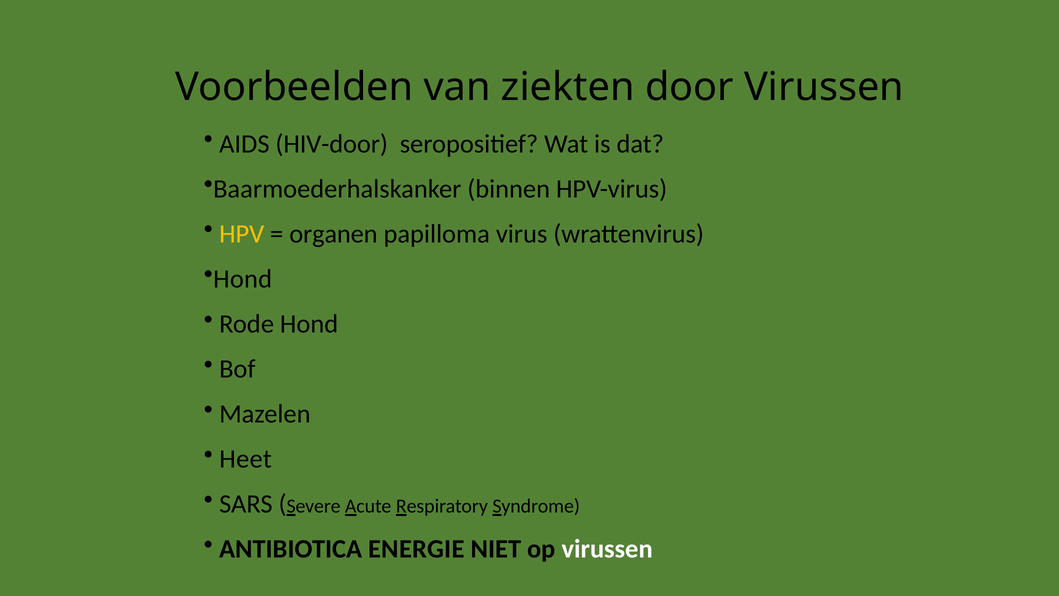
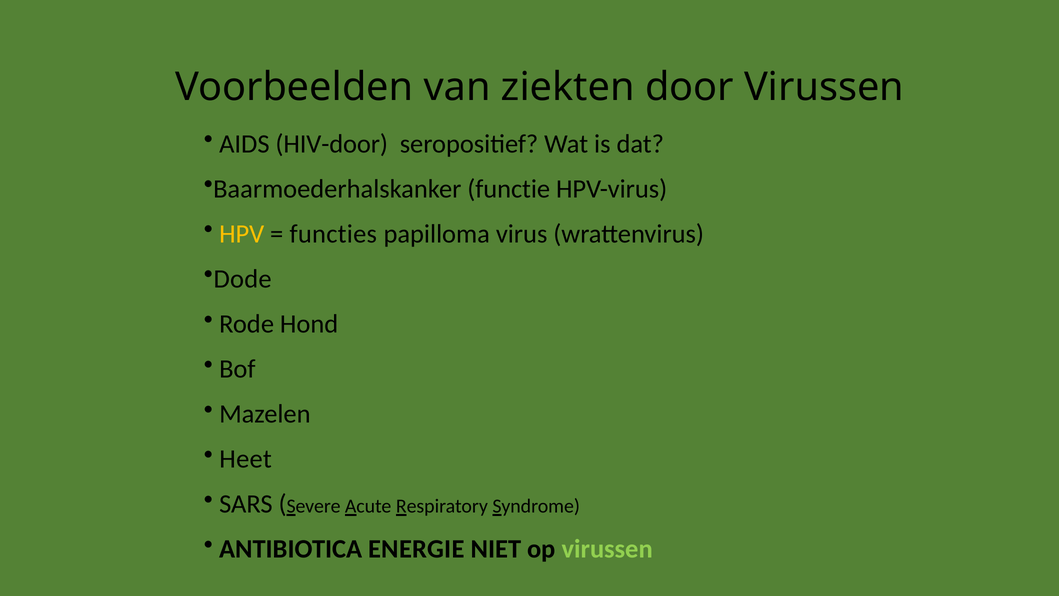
binnen: binnen -> functie (509, 189)
organen: organen -> functies (333, 234)
Hond: Hond -> Dode (243, 279)
virussen colour: white -> light green (607, 549)
